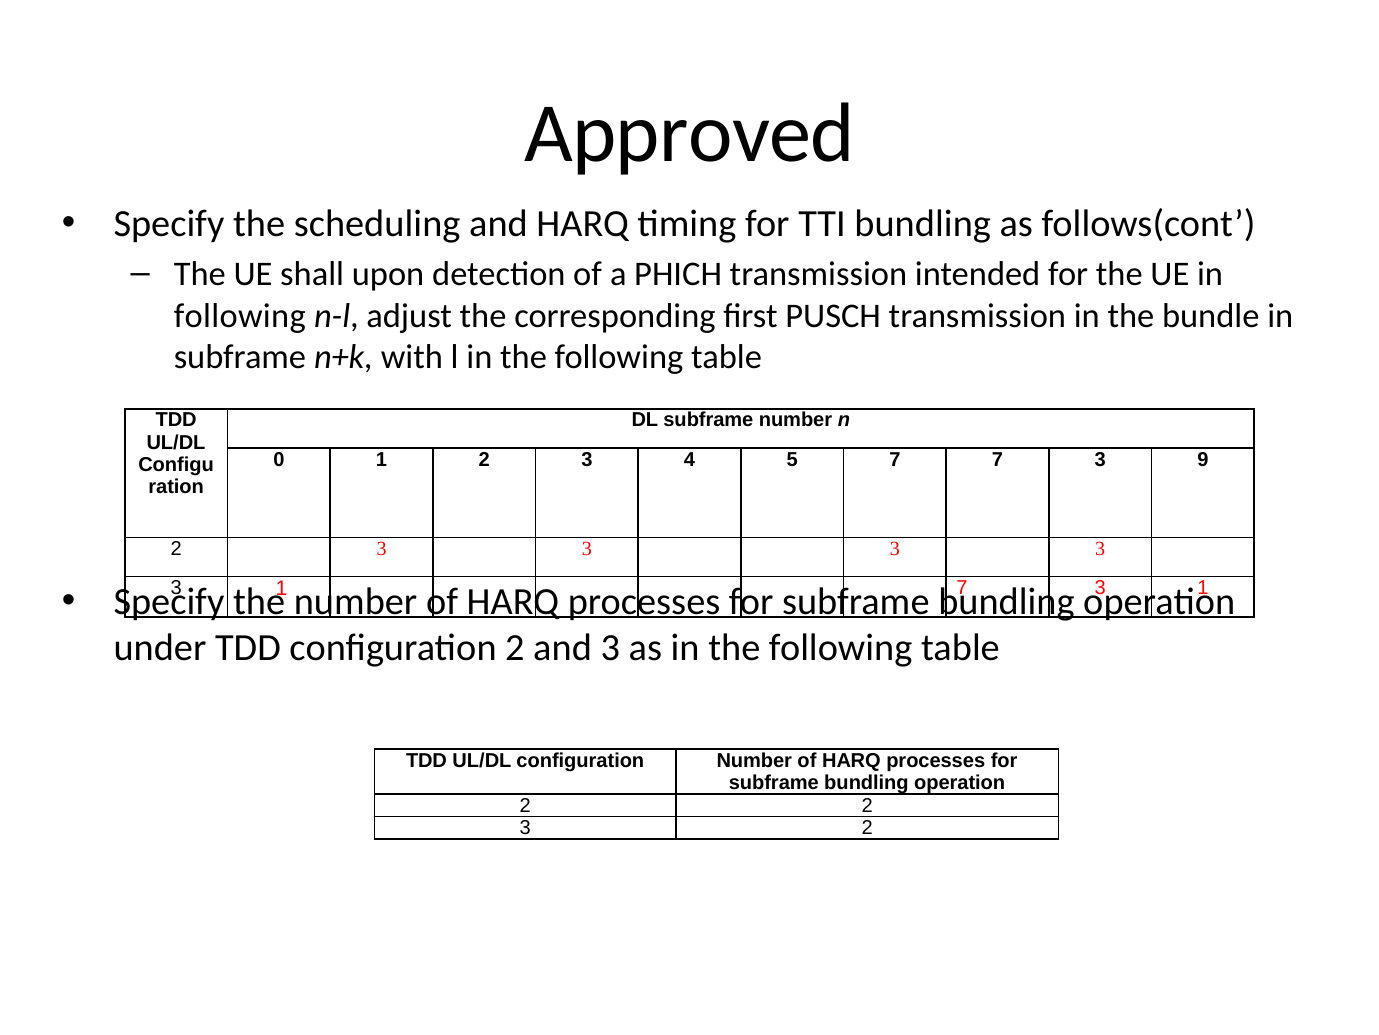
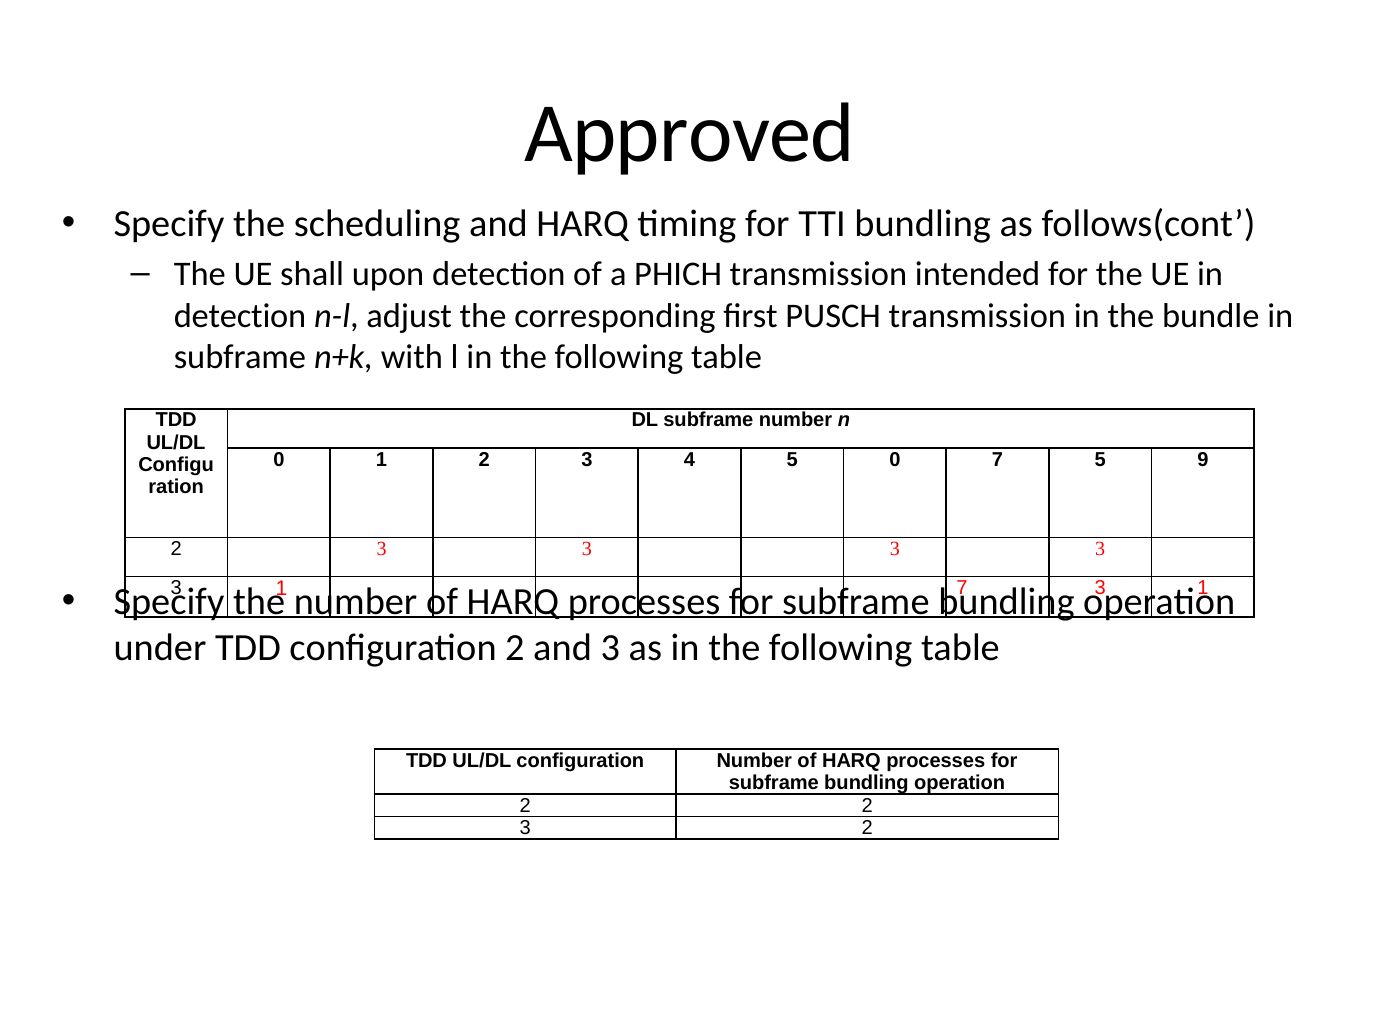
following: following -> detection (240, 316)
5 7: 7 -> 0 (895, 459)
3: 3 -> 5 (1100, 459)
